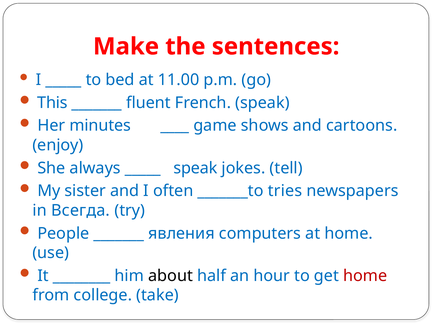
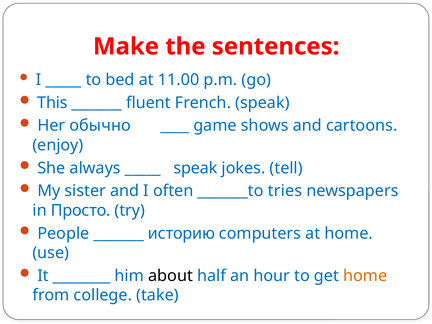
minutes: minutes -> обычно (100, 126)
Всегда: Всегда -> Просто (81, 210)
явления: явления -> историю (182, 233)
home colour: red -> orange (365, 276)
